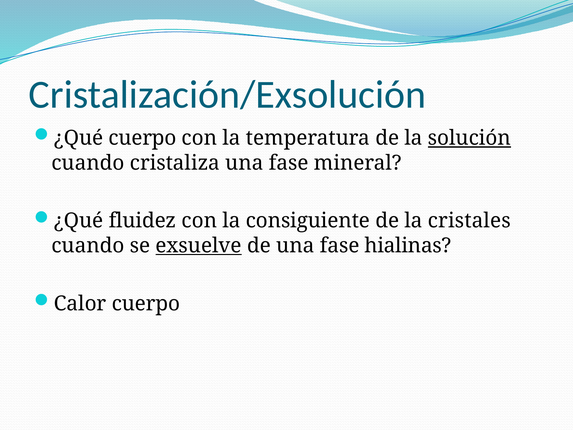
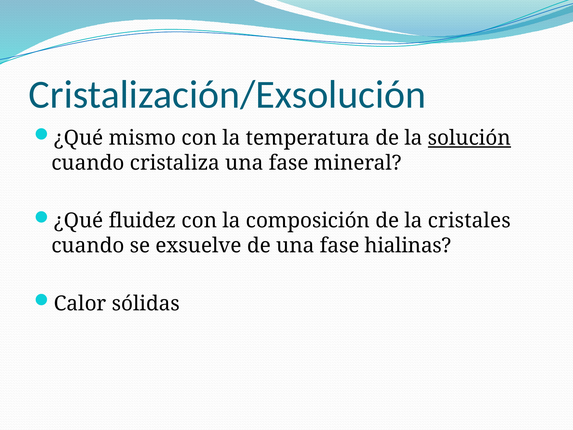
¿Qué cuerpo: cuerpo -> mismo (142, 138)
consiguiente: consiguiente -> composición (308, 221)
exsuelve underline: present -> none (199, 245)
Calor cuerpo: cuerpo -> sólidas (146, 303)
